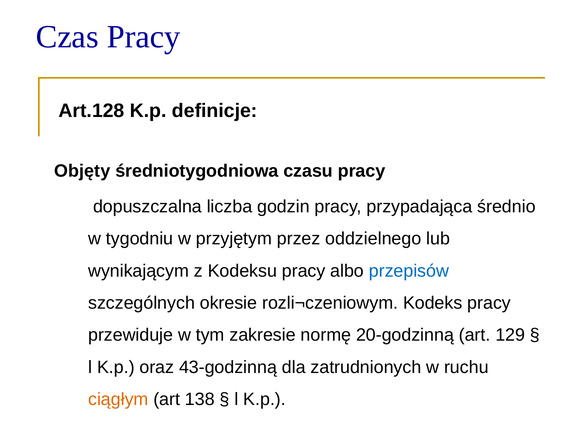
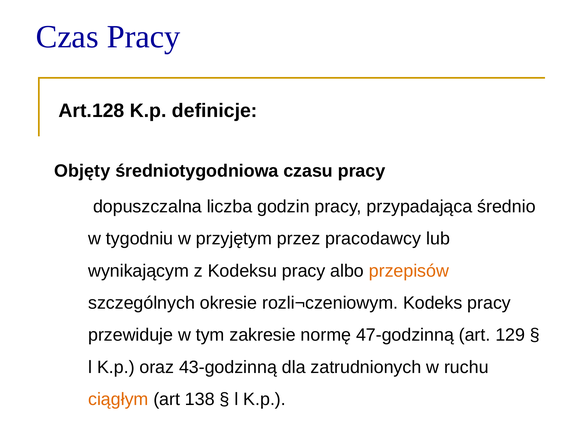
oddzielnego: oddzielnego -> pracodawcy (373, 239)
przepisów colour: blue -> orange (409, 271)
20-godzinną: 20-godzinną -> 47-godzinną (405, 335)
